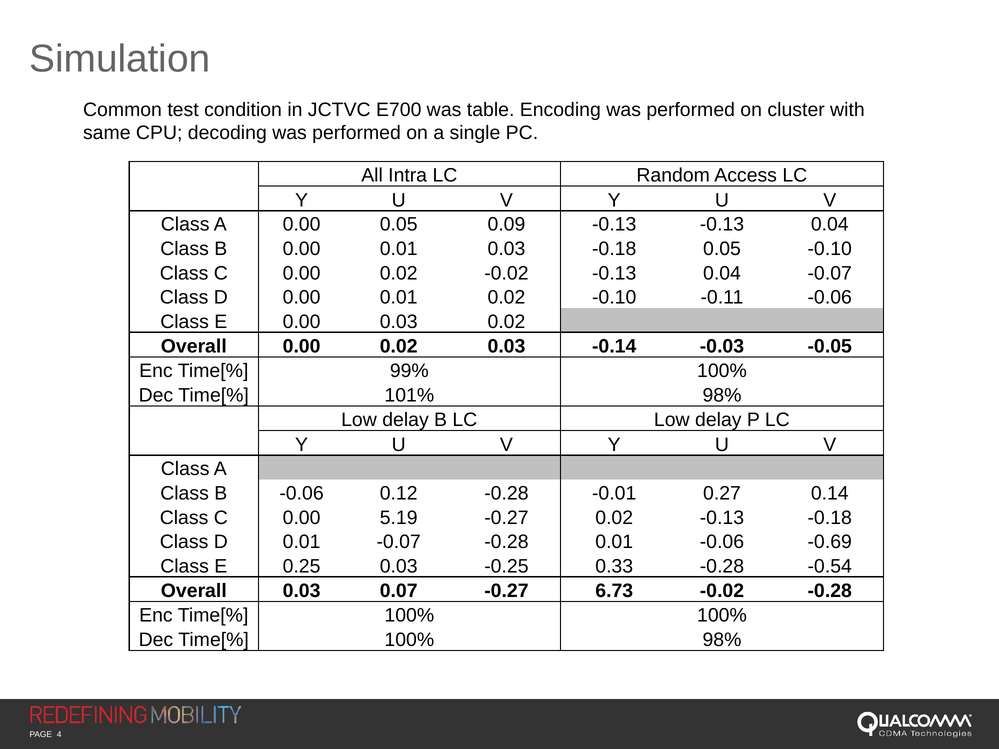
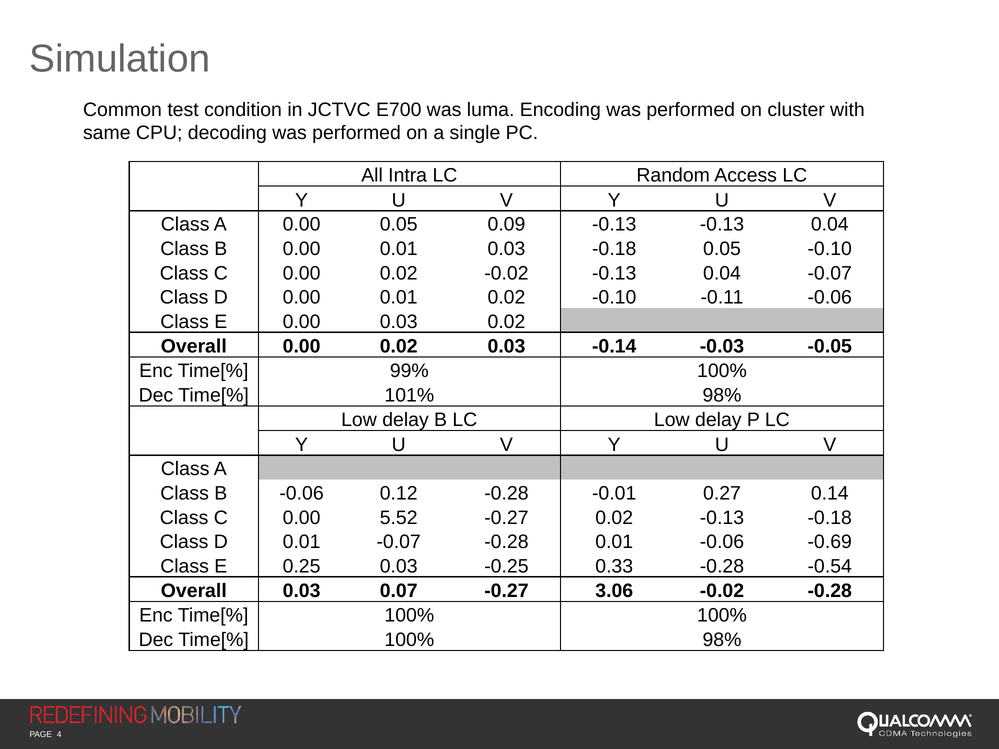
table: table -> luma (491, 110)
5.19: 5.19 -> 5.52 (399, 518)
6.73: 6.73 -> 3.06 (614, 591)
